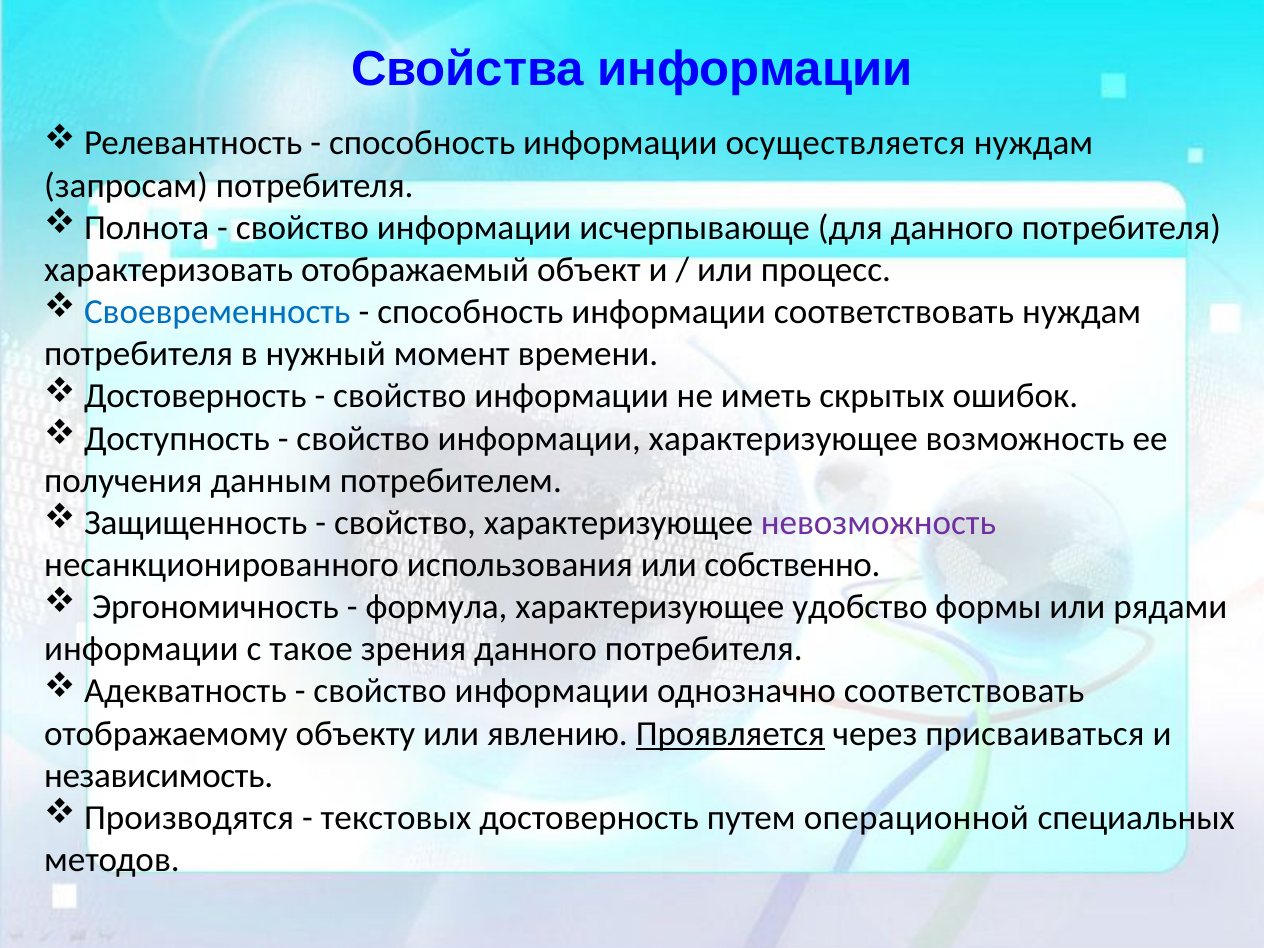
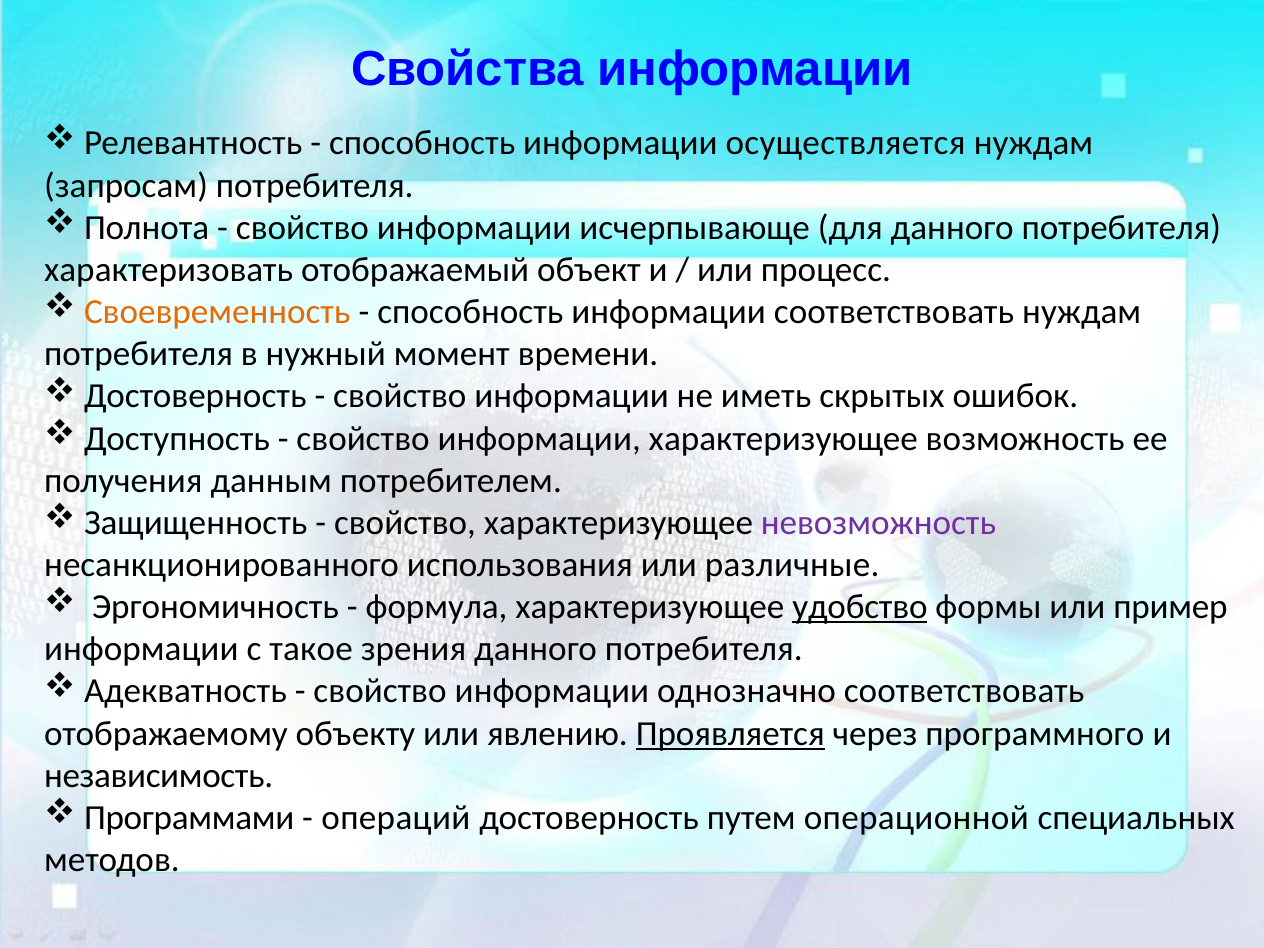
Своевременность colour: blue -> orange (217, 312)
собственно: собственно -> различные (792, 565)
удобство underline: none -> present (860, 607)
рядами: рядами -> пример (1170, 607)
присваиваться: присваиваться -> программного (1035, 733)
Производятся: Производятся -> Программами (189, 818)
текстовых: текстовых -> операций (396, 818)
